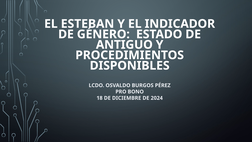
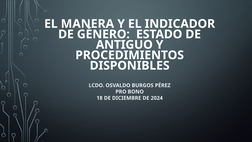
ESTEBAN: ESTEBAN -> MANERA (87, 24)
